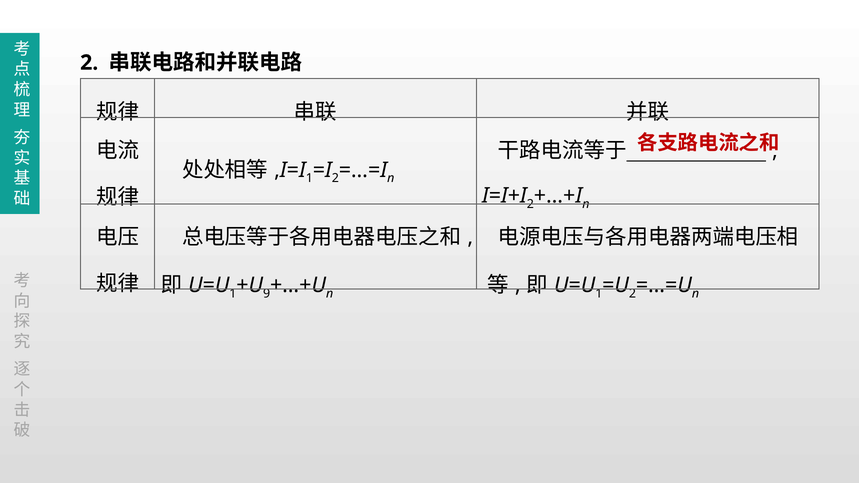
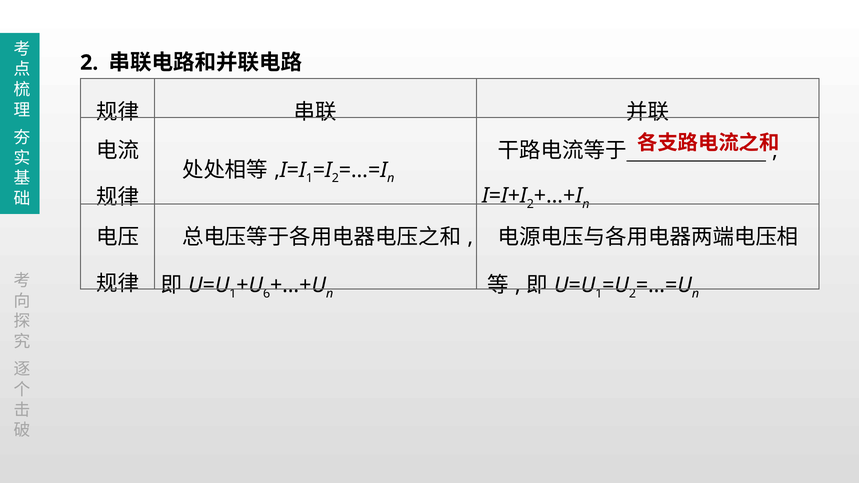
9: 9 -> 6 (267, 294)
